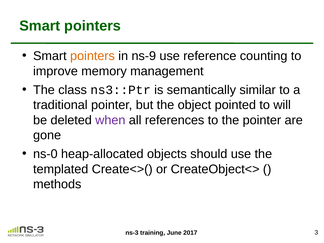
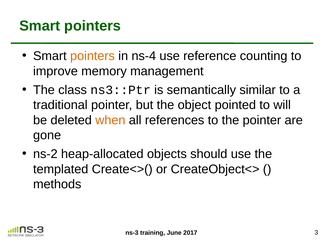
ns-9: ns-9 -> ns-4 (144, 56)
when colour: purple -> orange (110, 120)
ns-0: ns-0 -> ns-2 (45, 154)
